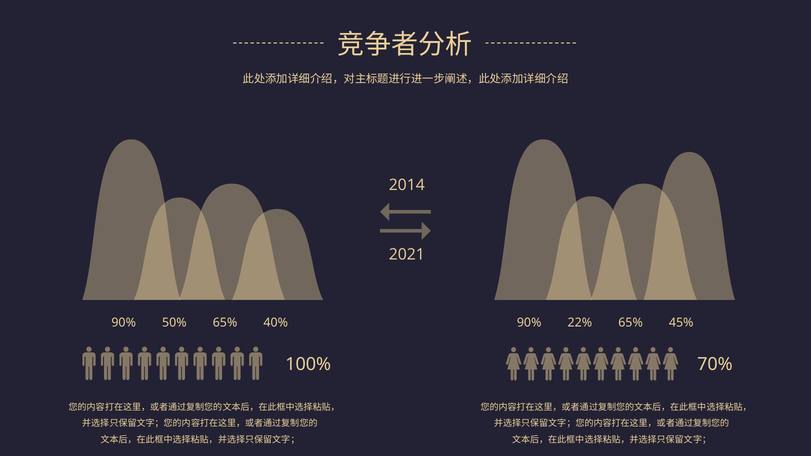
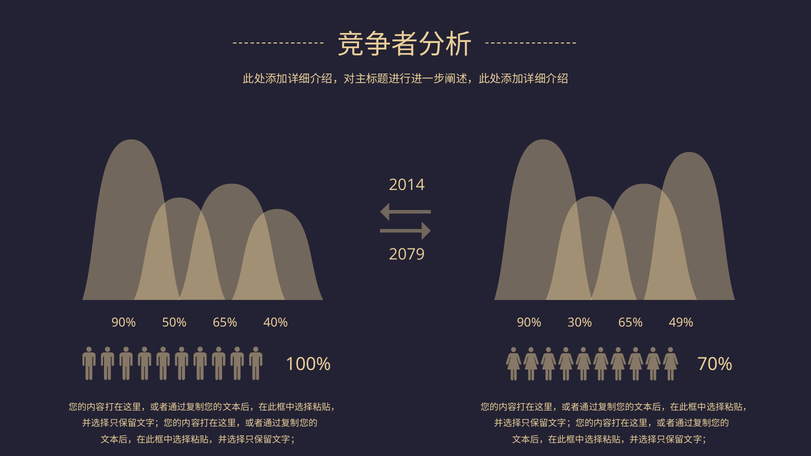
2021: 2021 -> 2079 (407, 255)
22%: 22% -> 30% (580, 323)
45%: 45% -> 49% (681, 323)
